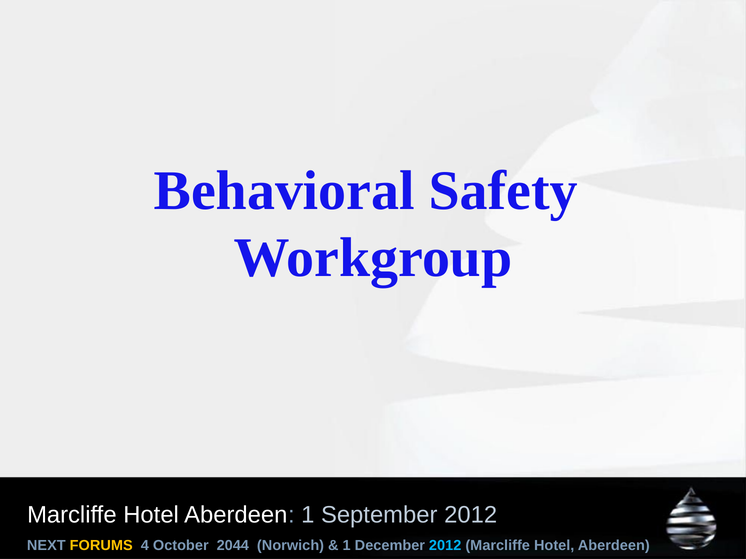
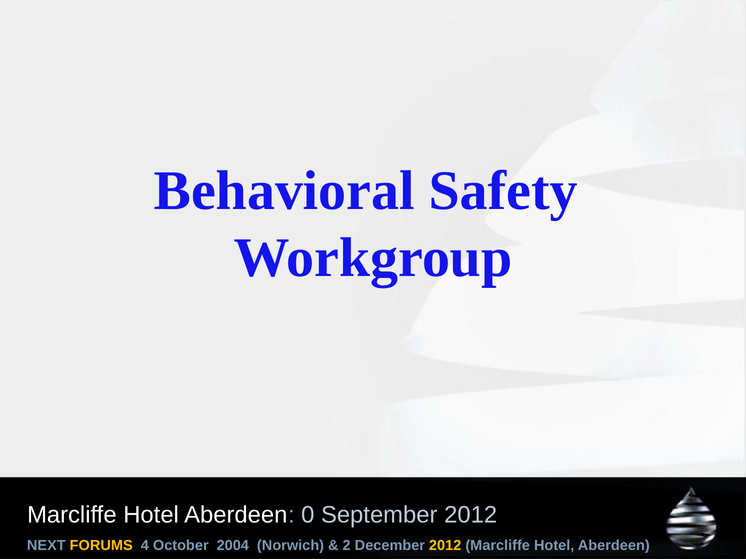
Aberdeen 1: 1 -> 0 (308, 516)
2044: 2044 -> 2004 (233, 546)
1: 1 -> 2 (347, 546)
2012 colour: light blue -> yellow (445, 546)
